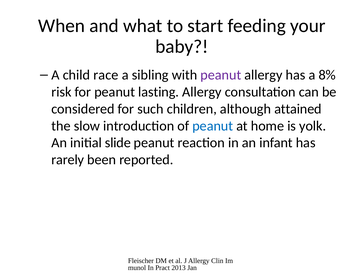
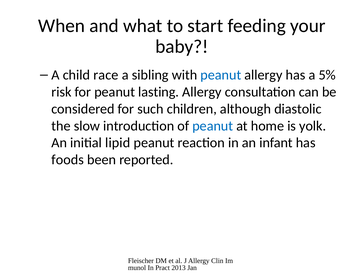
peanut colour: purple -> blue (221, 75)
8%: 8% -> 5% (327, 75)
attained: attained -> diastolic (298, 109)
slide: slide -> lipid (118, 143)
rarely: rarely -> foods (68, 160)
